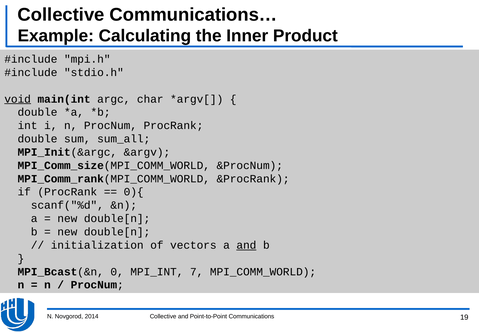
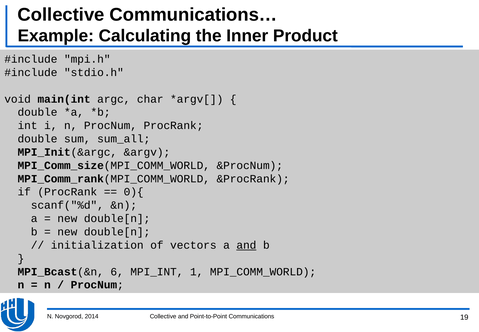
void underline: present -> none (18, 99)
0: 0 -> 6 (117, 271)
7: 7 -> 1 (197, 271)
